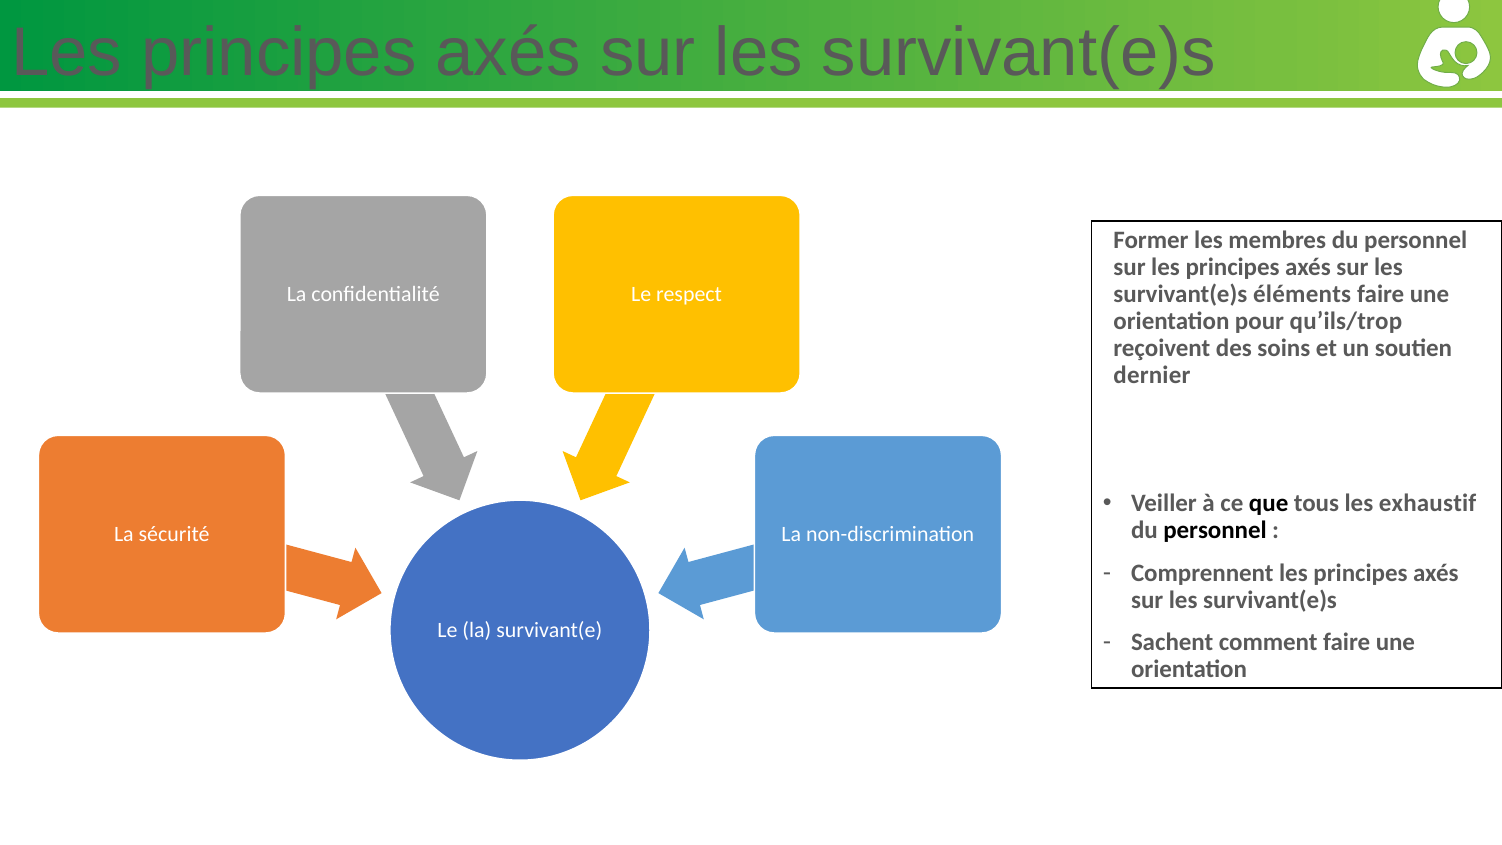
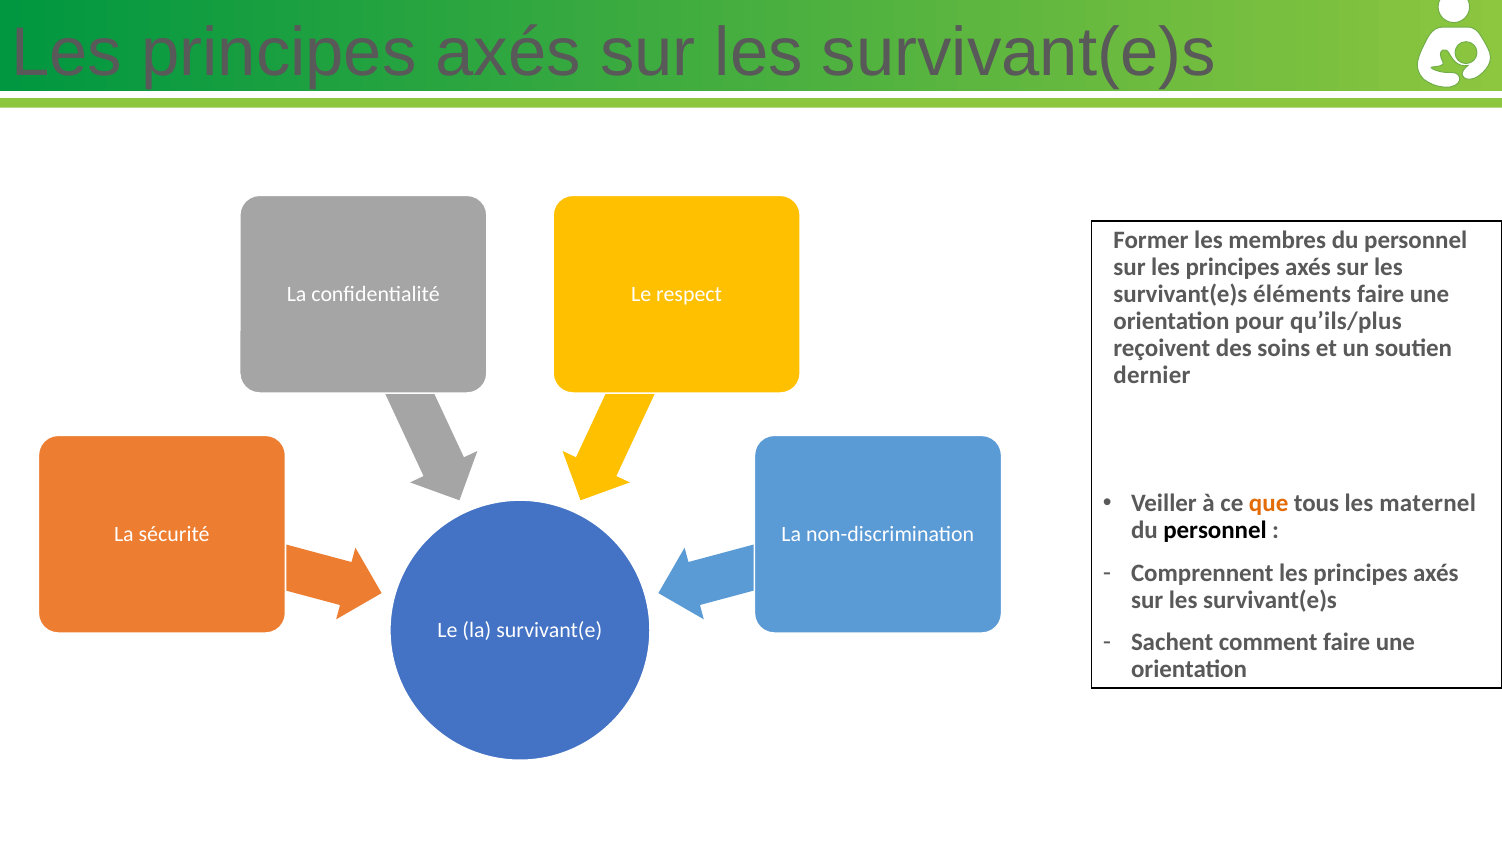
qu’ils/trop: qu’ils/trop -> qu’ils/plus (1346, 321)
que colour: black -> orange (1269, 503)
exhaustif: exhaustif -> maternel (1428, 503)
